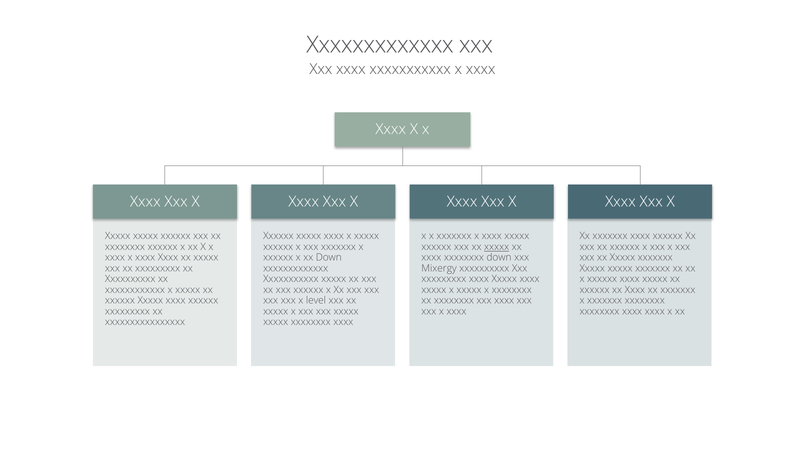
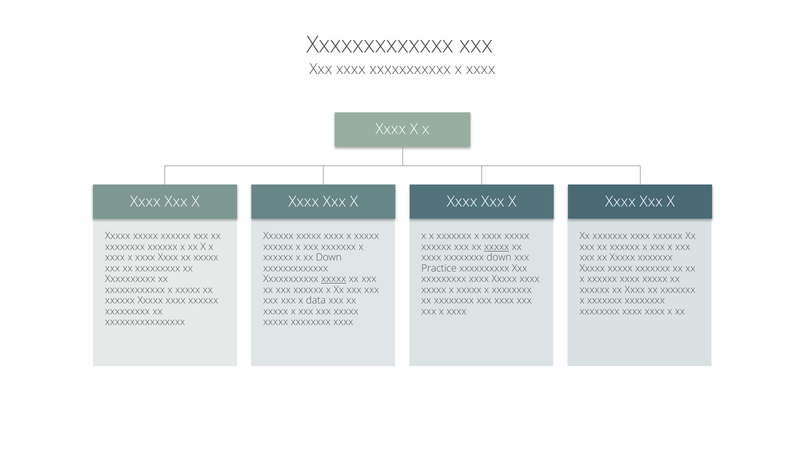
Mixergy: Mixergy -> Practice (439, 268)
xxxxx underline: none -> present (334, 279)
level: level -> data (316, 300)
